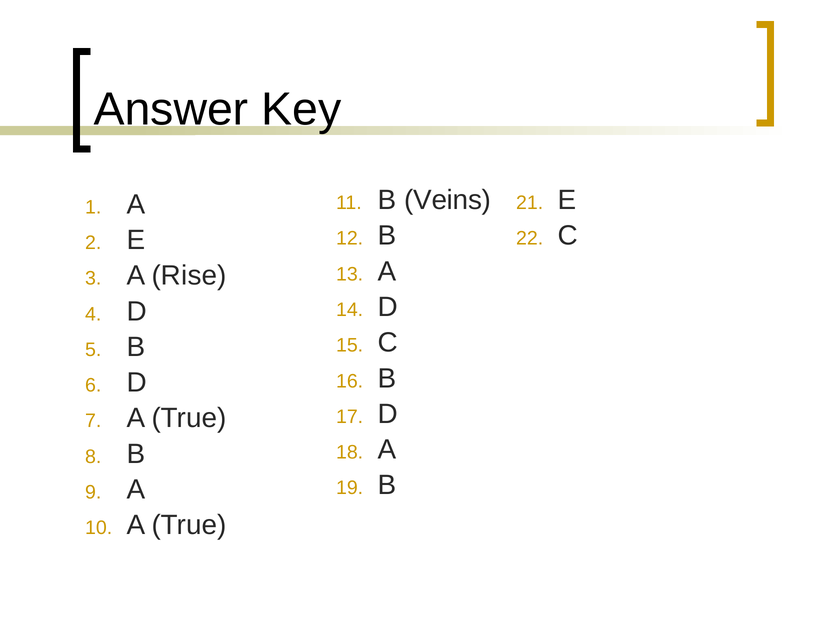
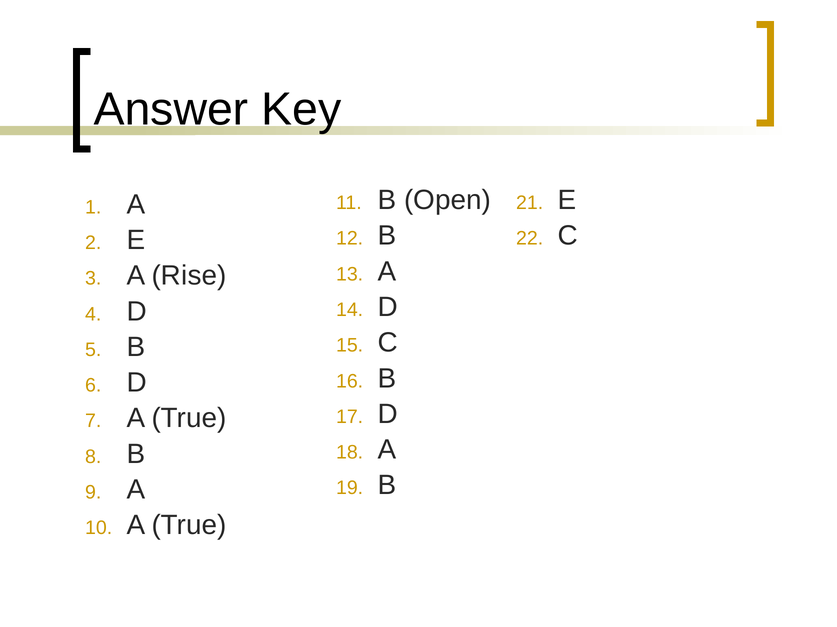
Veins: Veins -> Open (447, 200)
